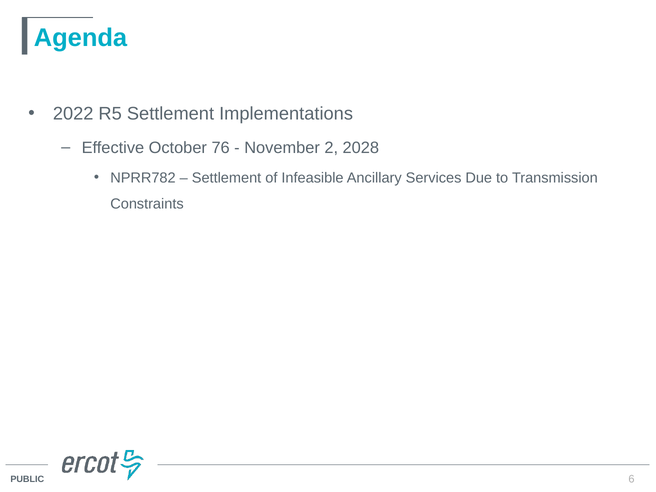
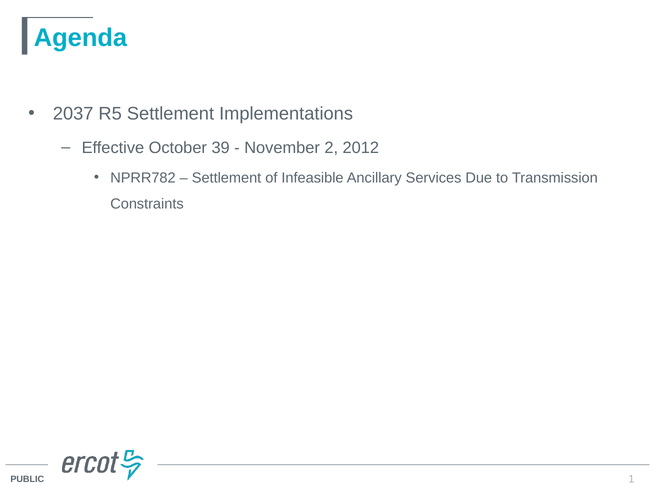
2022: 2022 -> 2037 (73, 114)
76: 76 -> 39 (221, 148)
2028: 2028 -> 2012 (361, 148)
6: 6 -> 1 (631, 479)
